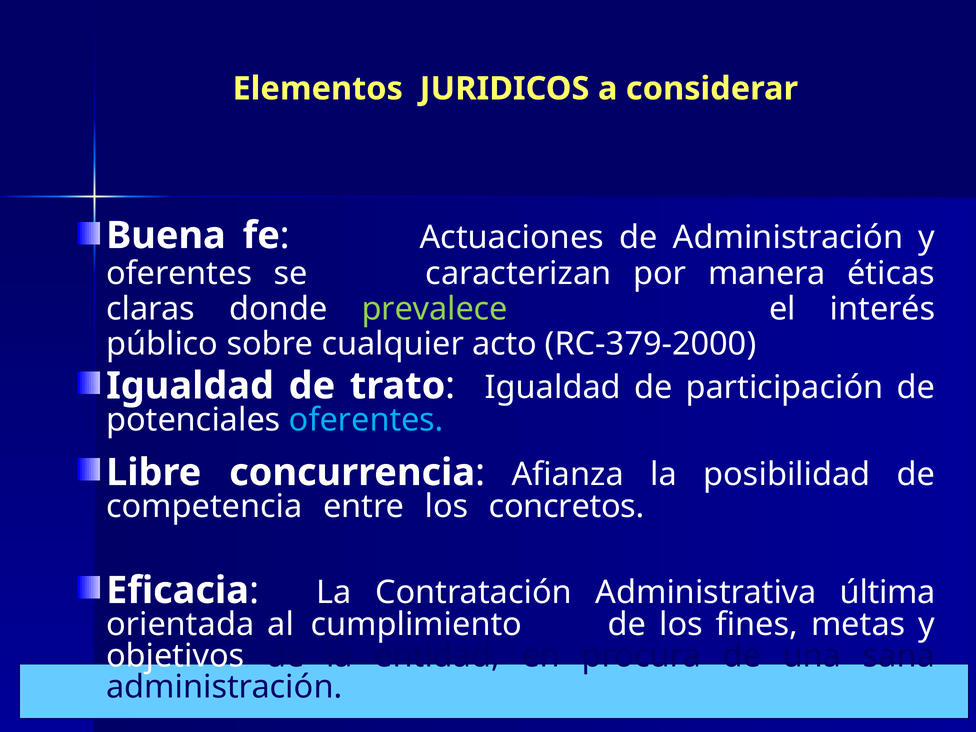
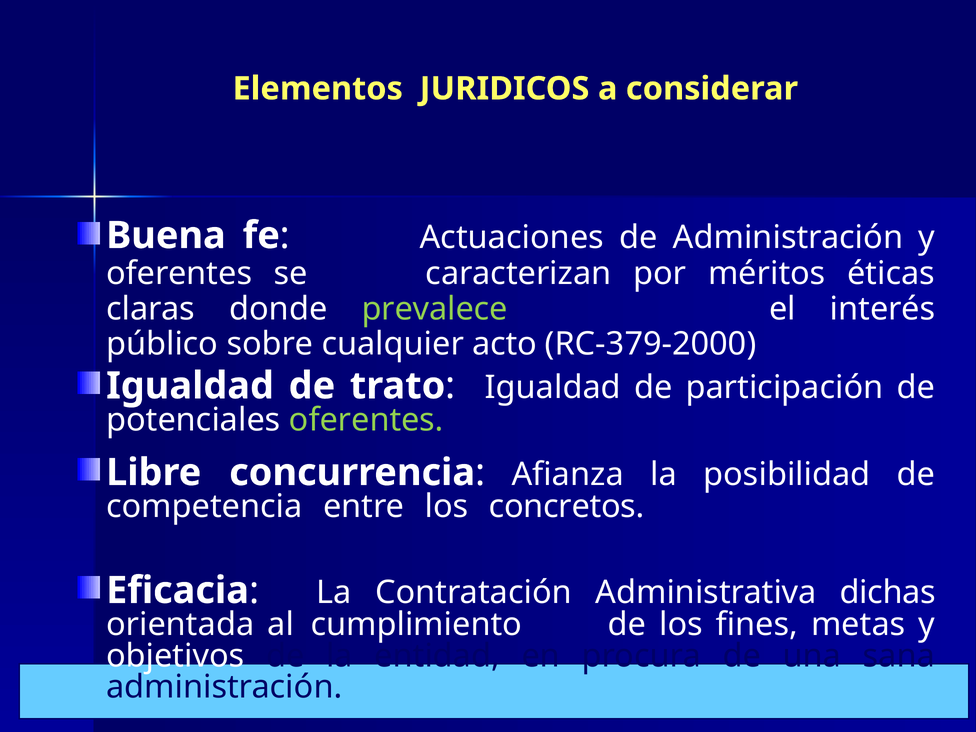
manera: manera -> méritos (767, 274)
oferentes colour: light blue -> light green (366, 420)
última: última -> dichas (888, 592)
